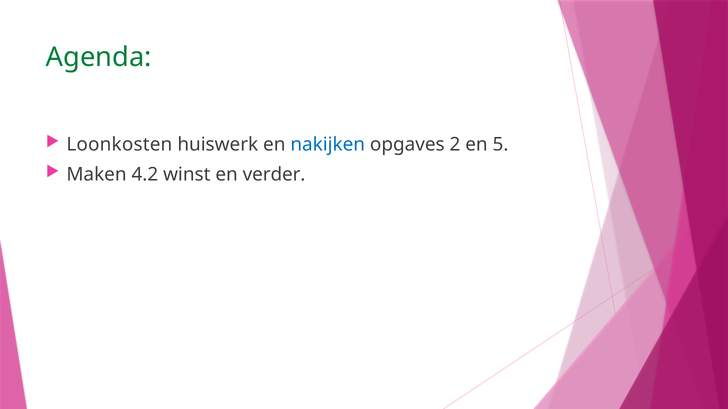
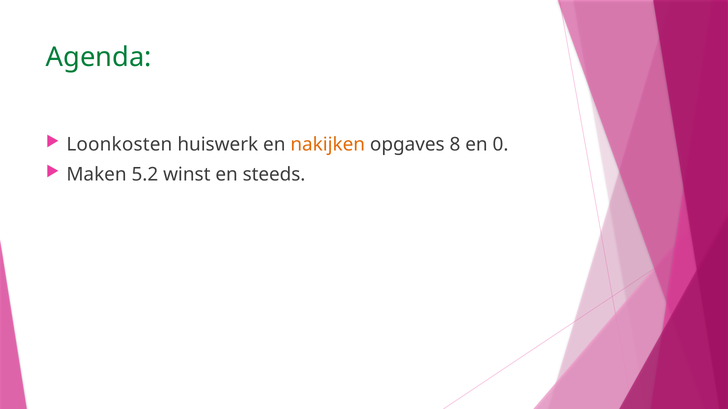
nakijken colour: blue -> orange (328, 144)
2: 2 -> 8 (455, 144)
5: 5 -> 0 (501, 144)
4.2: 4.2 -> 5.2 (145, 175)
verder: verder -> steeds (274, 175)
